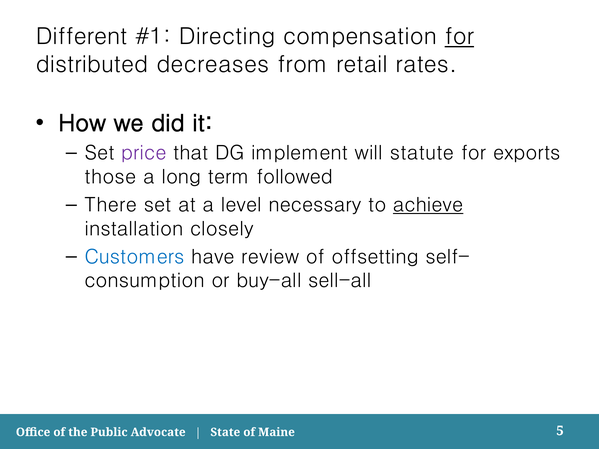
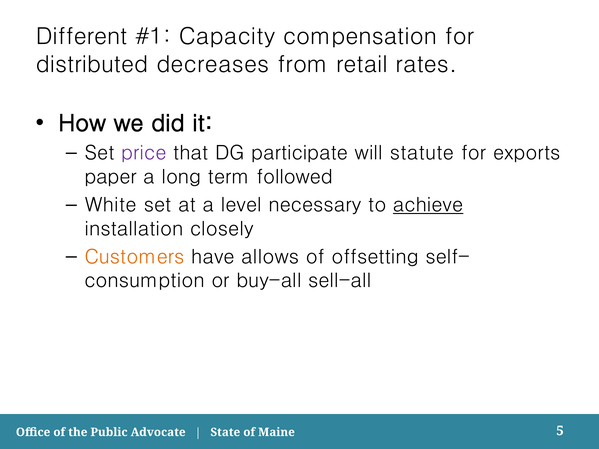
Directing: Directing -> Capacity (227, 37)
for underline: present -> none (459, 37)
implement: implement -> participate (300, 153)
those: those -> paper (111, 177)
There: There -> White (111, 205)
Customers colour: blue -> orange (135, 257)
review: review -> allows (270, 257)
